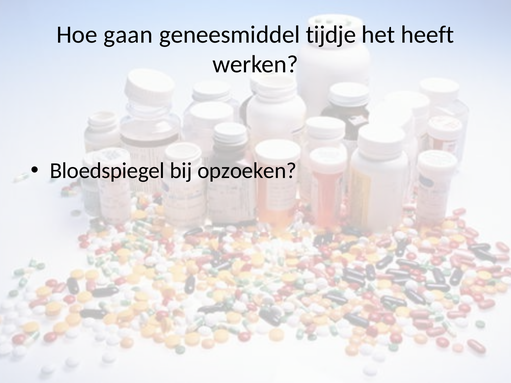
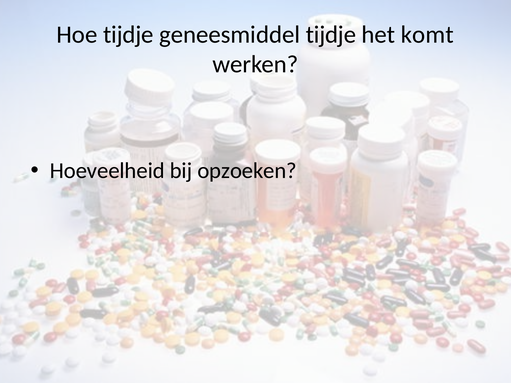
Hoe gaan: gaan -> tijdje (128, 35)
heeft: heeft -> komt (427, 35)
Bloedspiegel: Bloedspiegel -> Hoeveelheid (107, 171)
